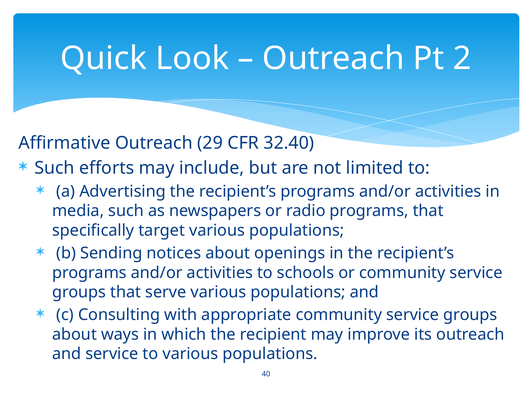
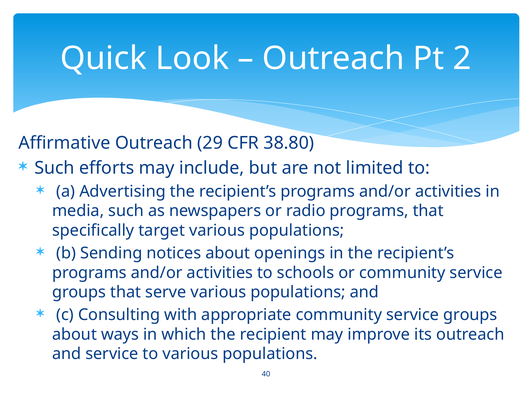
32.40: 32.40 -> 38.80 (289, 143)
